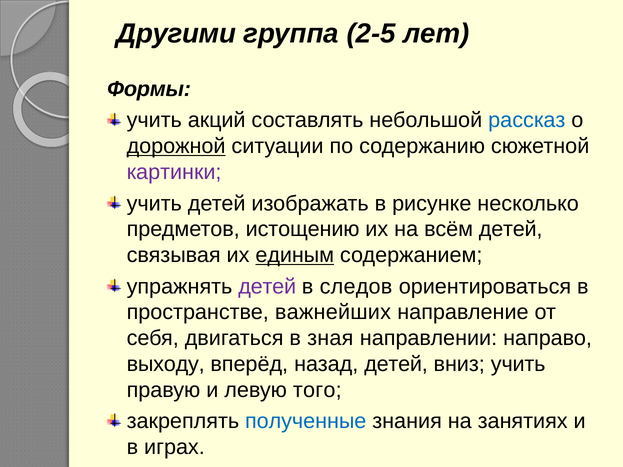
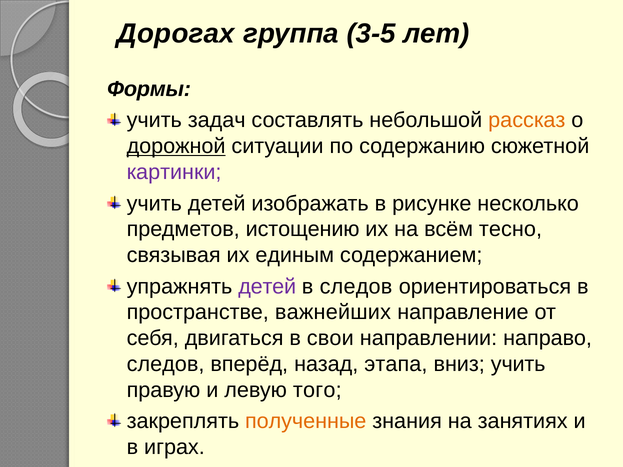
Другими: Другими -> Дорогах (176, 34)
2-5: 2-5 -> 3-5 (371, 34)
акций: акций -> задач (217, 120)
рассказ colour: blue -> orange (527, 120)
всём детей: детей -> тесно (511, 229)
единым underline: present -> none (295, 255)
зная: зная -> свои (330, 338)
выходу: выходу -> следов (166, 364)
назад детей: детей -> этапа (396, 364)
полученные colour: blue -> orange (306, 421)
